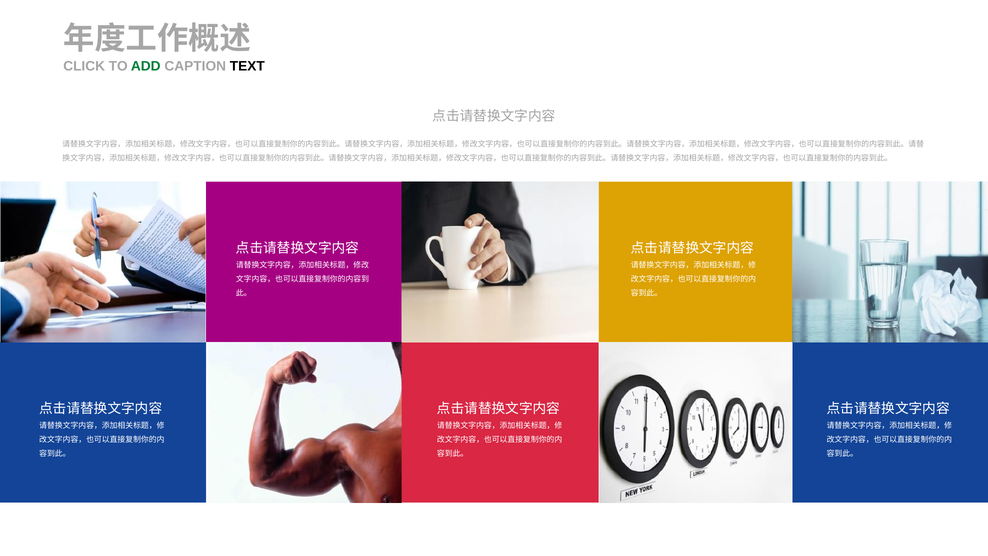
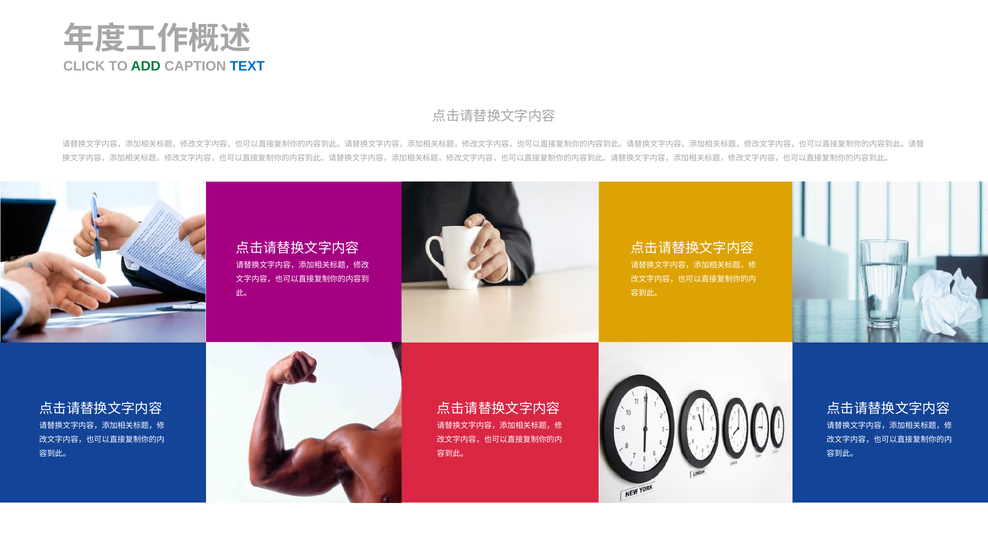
TEXT colour: black -> blue (247, 66)
